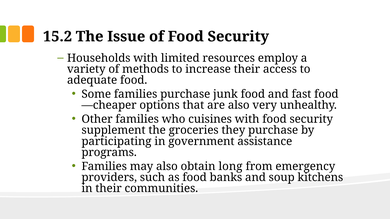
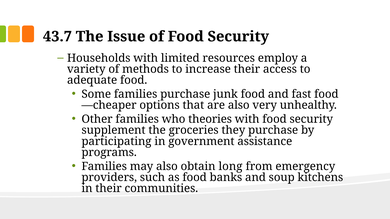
15.2: 15.2 -> 43.7 (57, 37)
cuisines: cuisines -> theories (210, 119)
